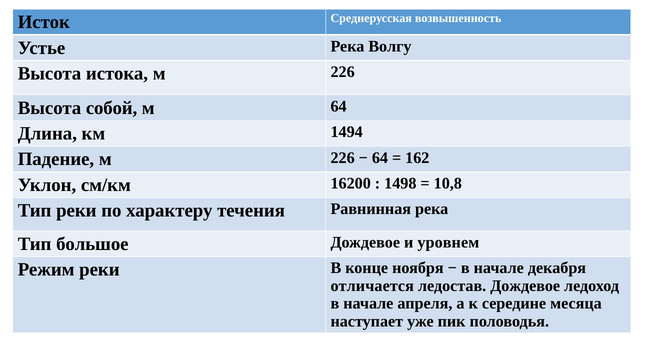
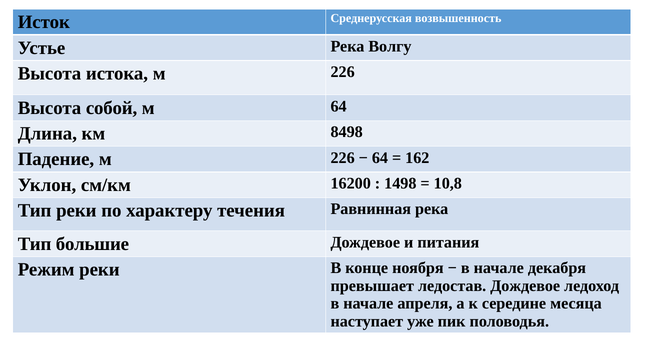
1494: 1494 -> 8498 (347, 132)
большое: большое -> большие (92, 244)
уровнем: уровнем -> питания (448, 242)
отличается: отличается -> превышает (372, 286)
